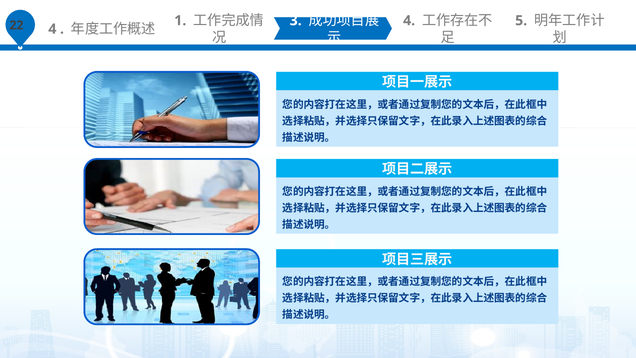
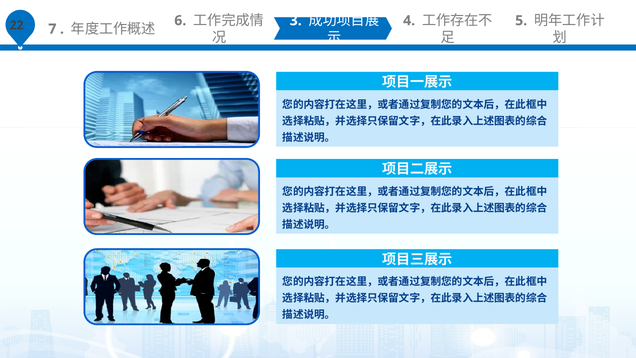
4: 4 -> 7 (52, 29)
1: 1 -> 6 (180, 21)
